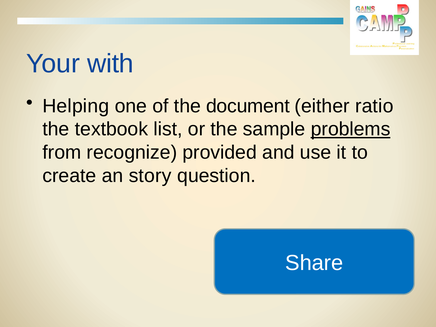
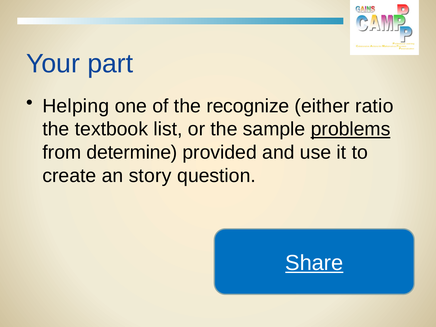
with: with -> part (110, 64)
document: document -> recognize (248, 106)
recognize: recognize -> determine (132, 153)
Share underline: none -> present (314, 263)
